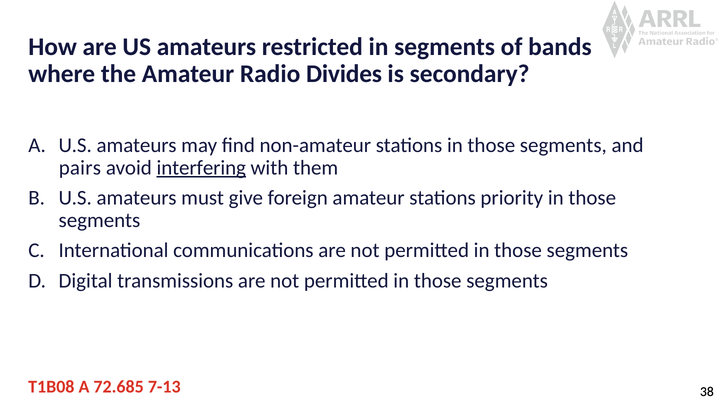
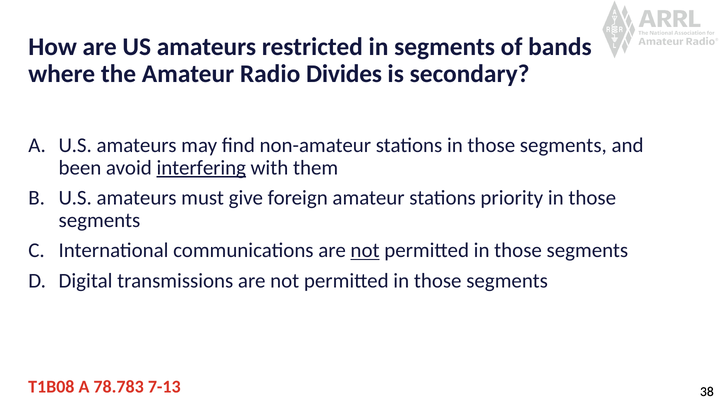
pairs: pairs -> been (80, 168)
not underline: none -> present (365, 251)
72.685: 72.685 -> 78.783 (119, 387)
